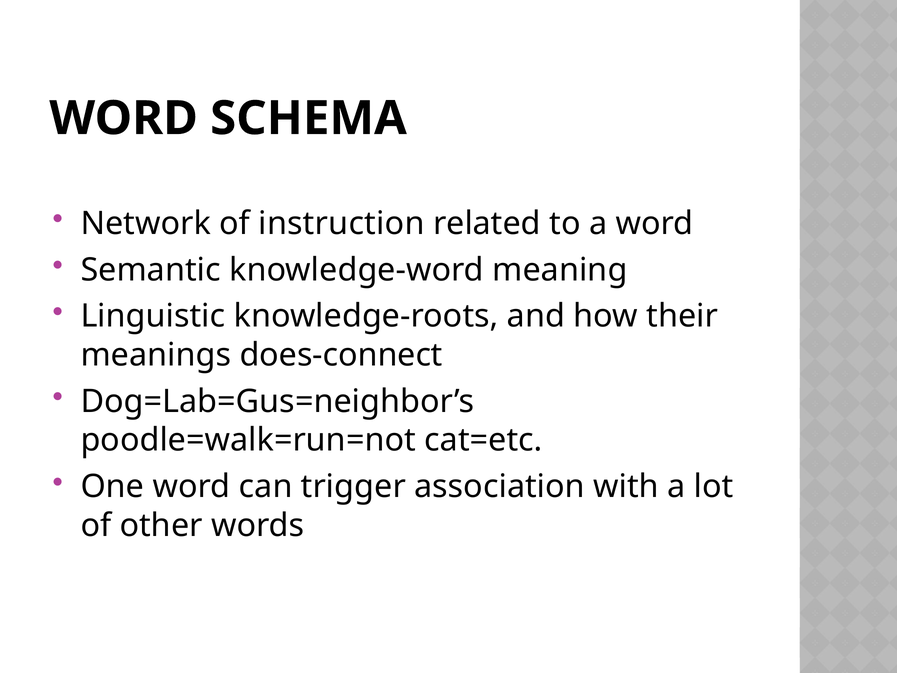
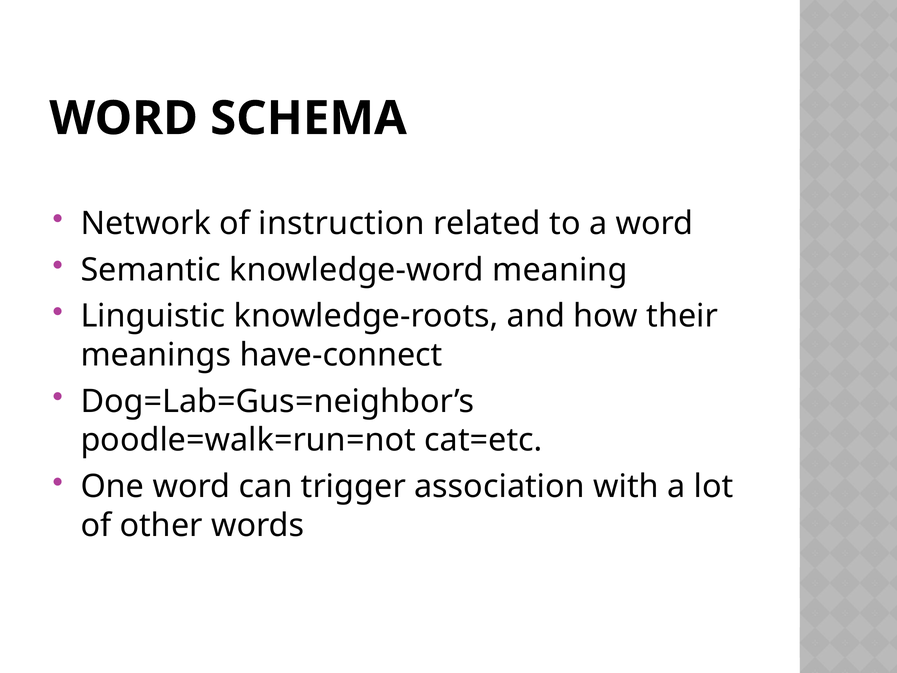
does-connect: does-connect -> have-connect (341, 355)
